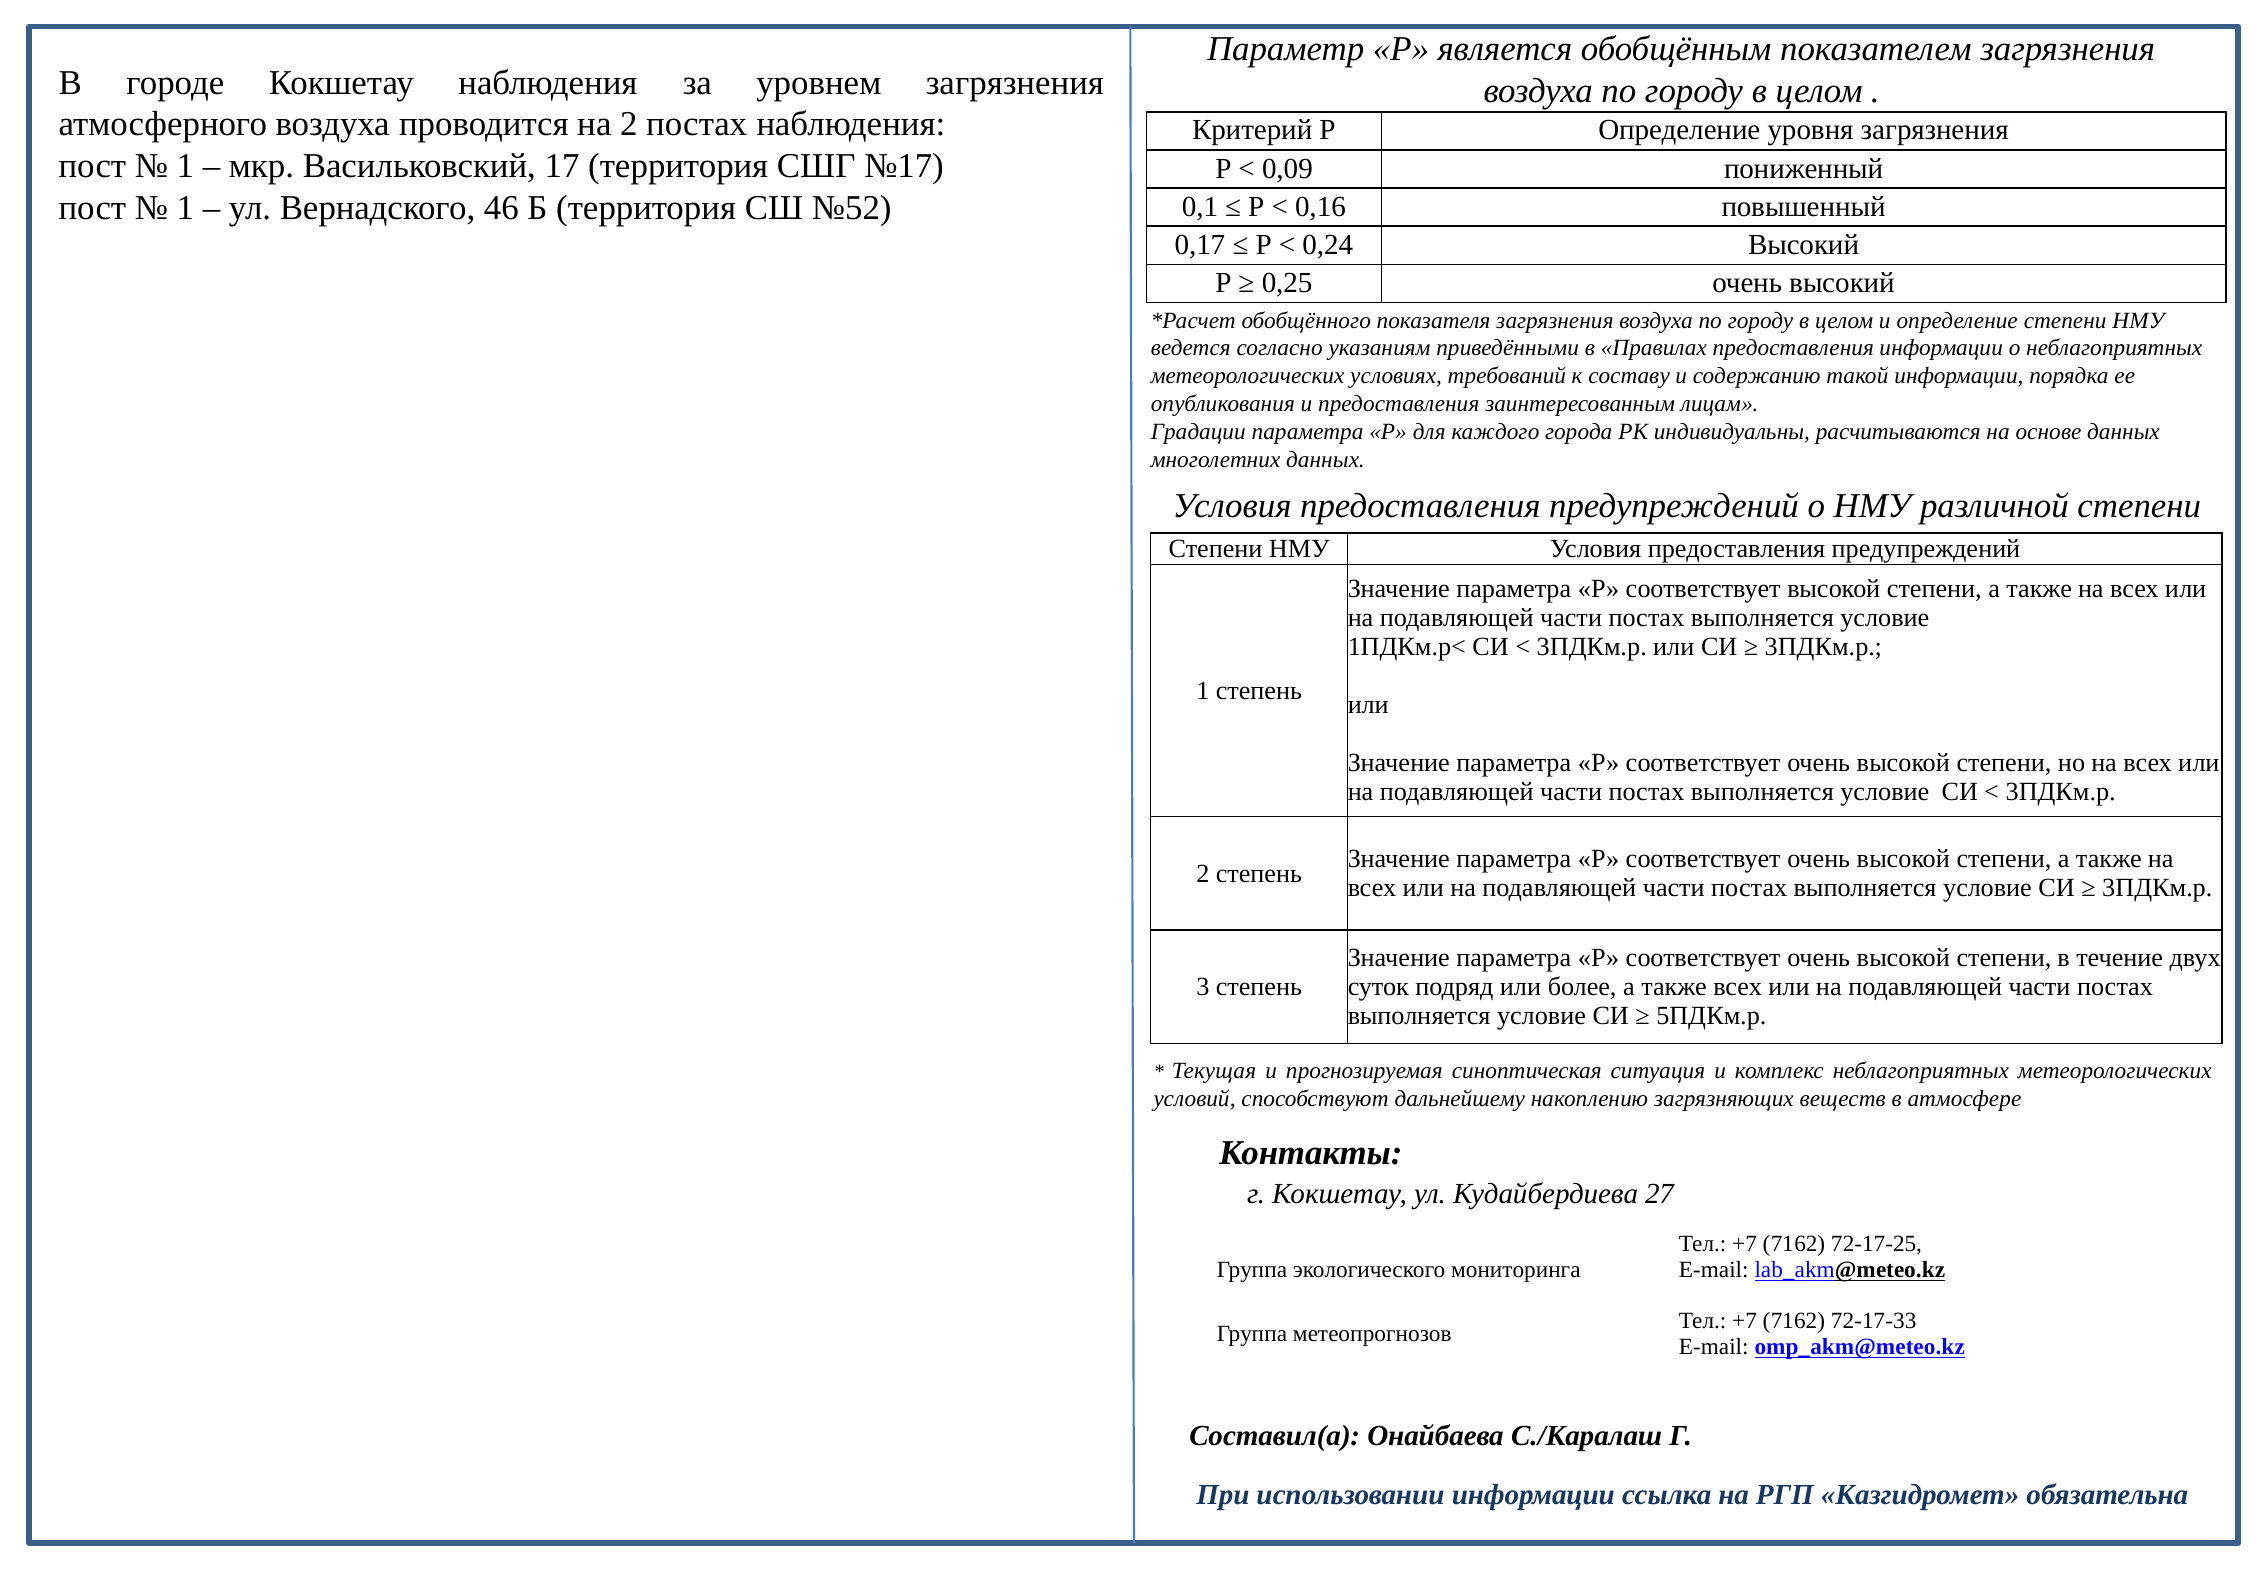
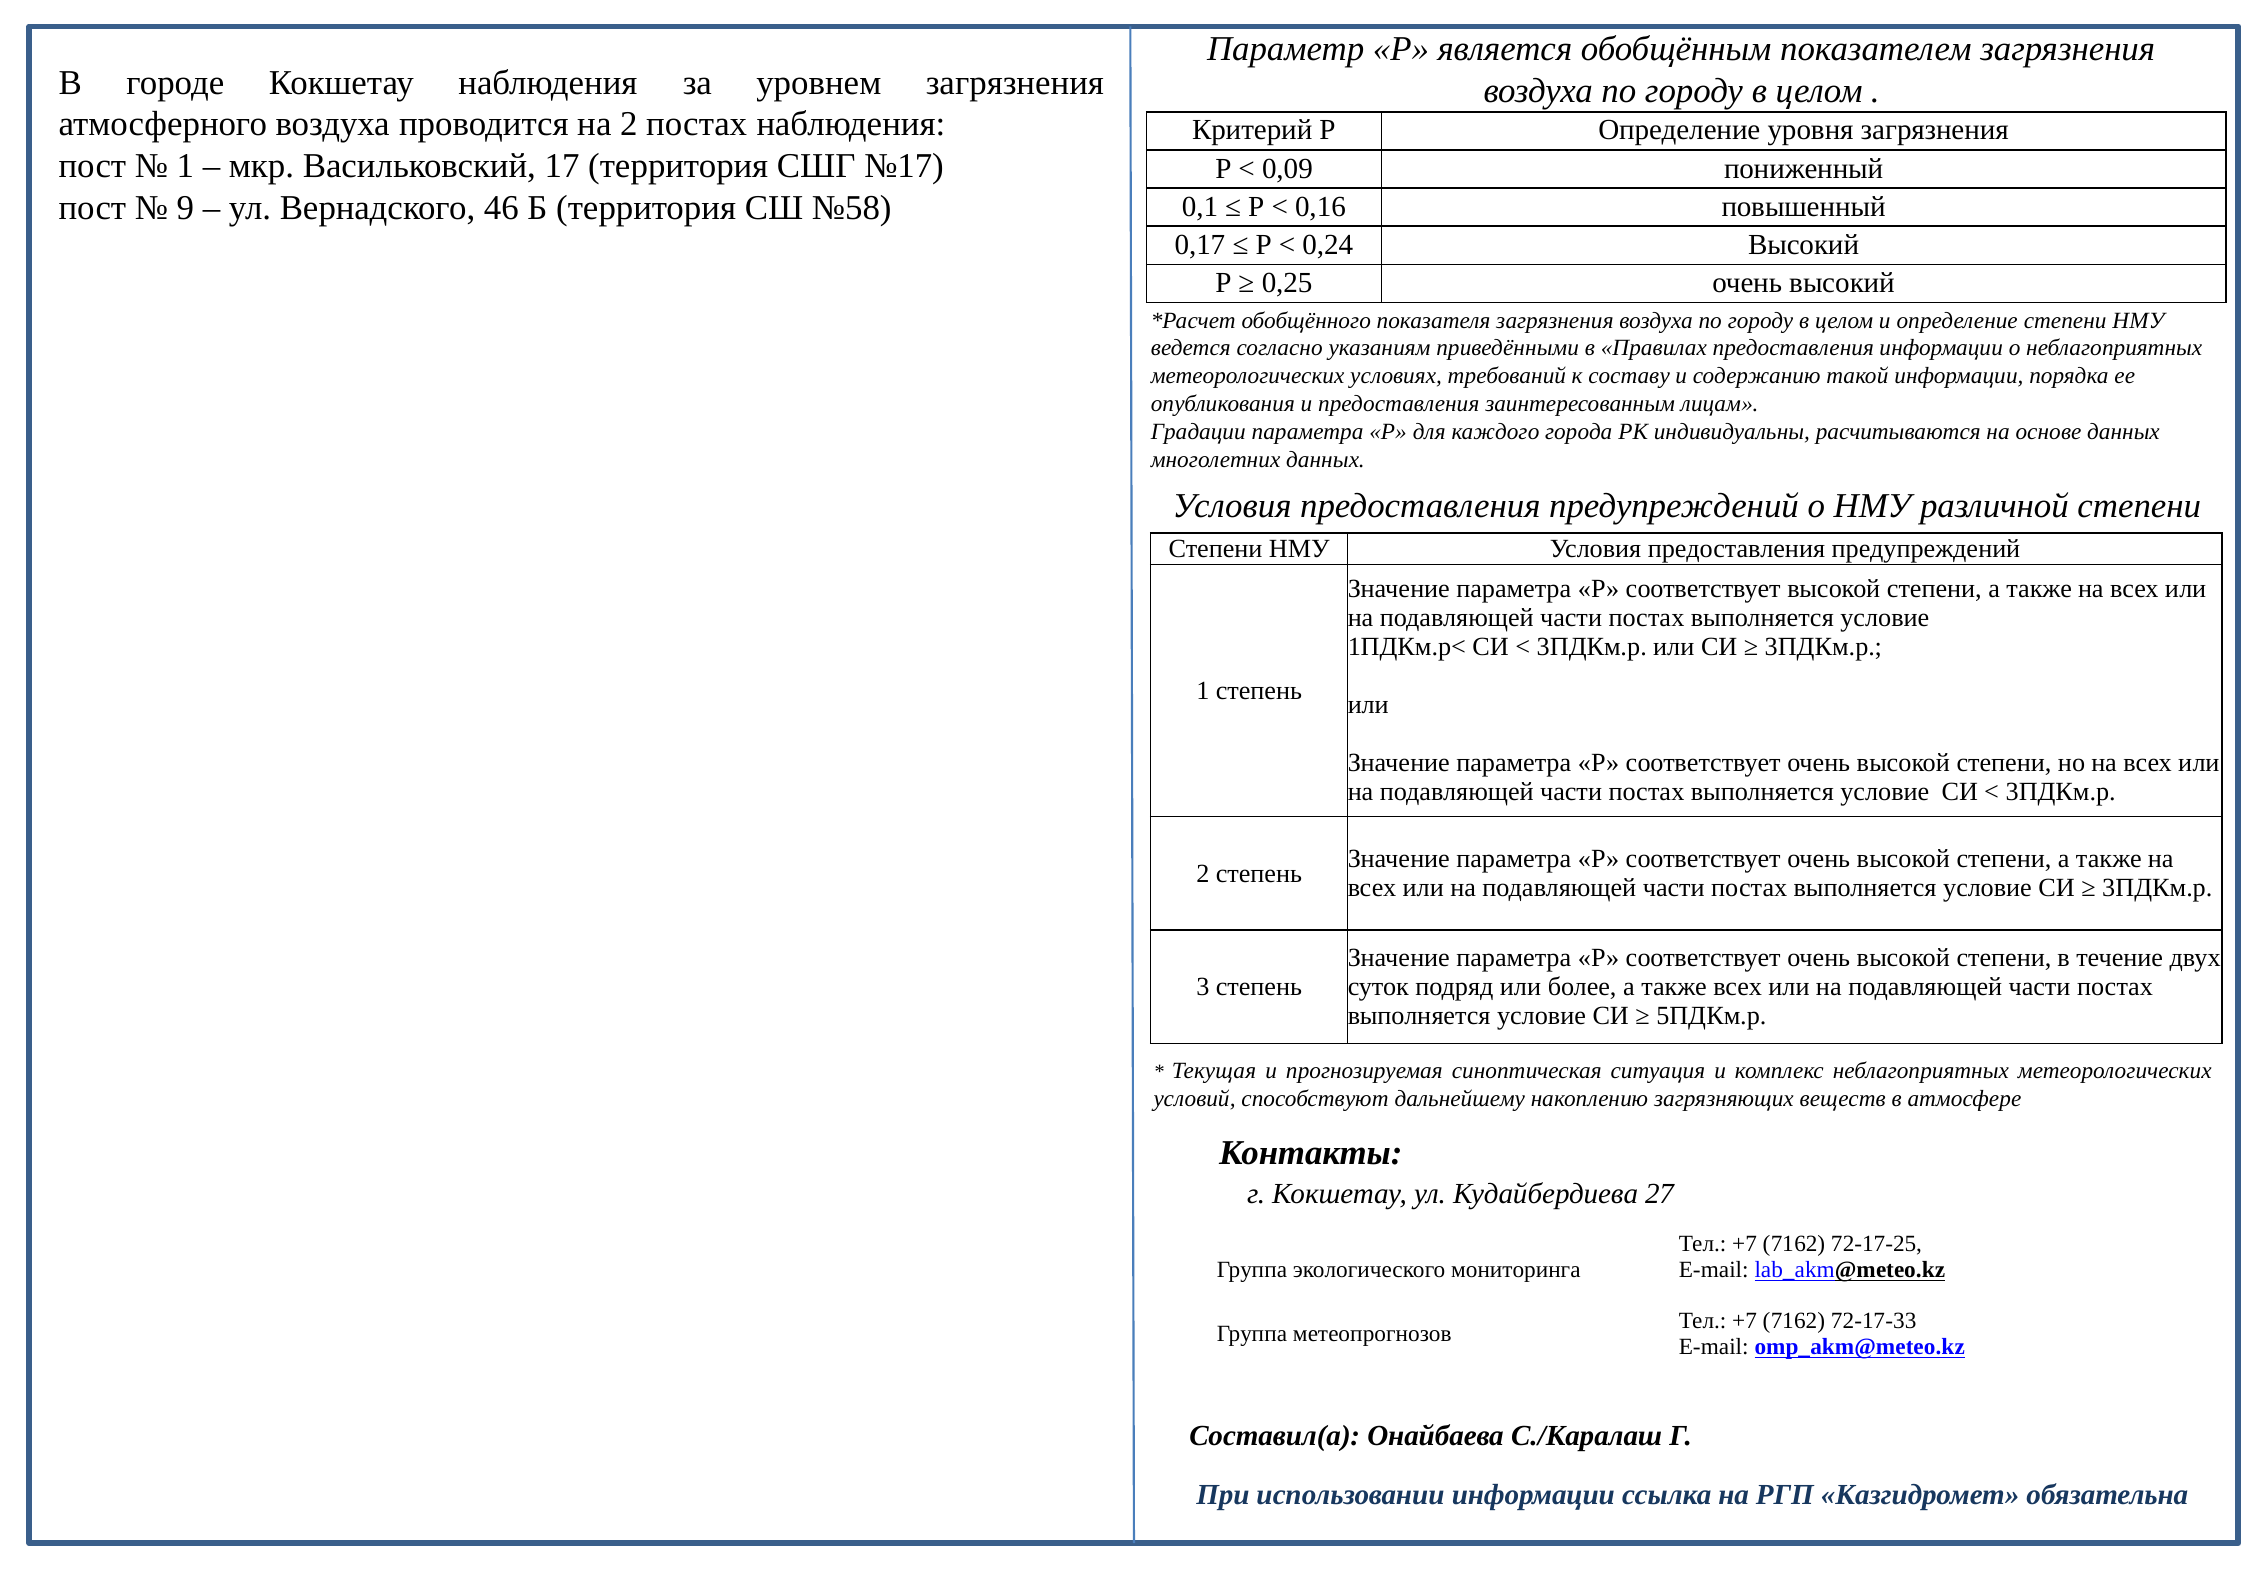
1: 1 -> 9 (185, 208)
№52: №52 -> №58 (852, 208)
